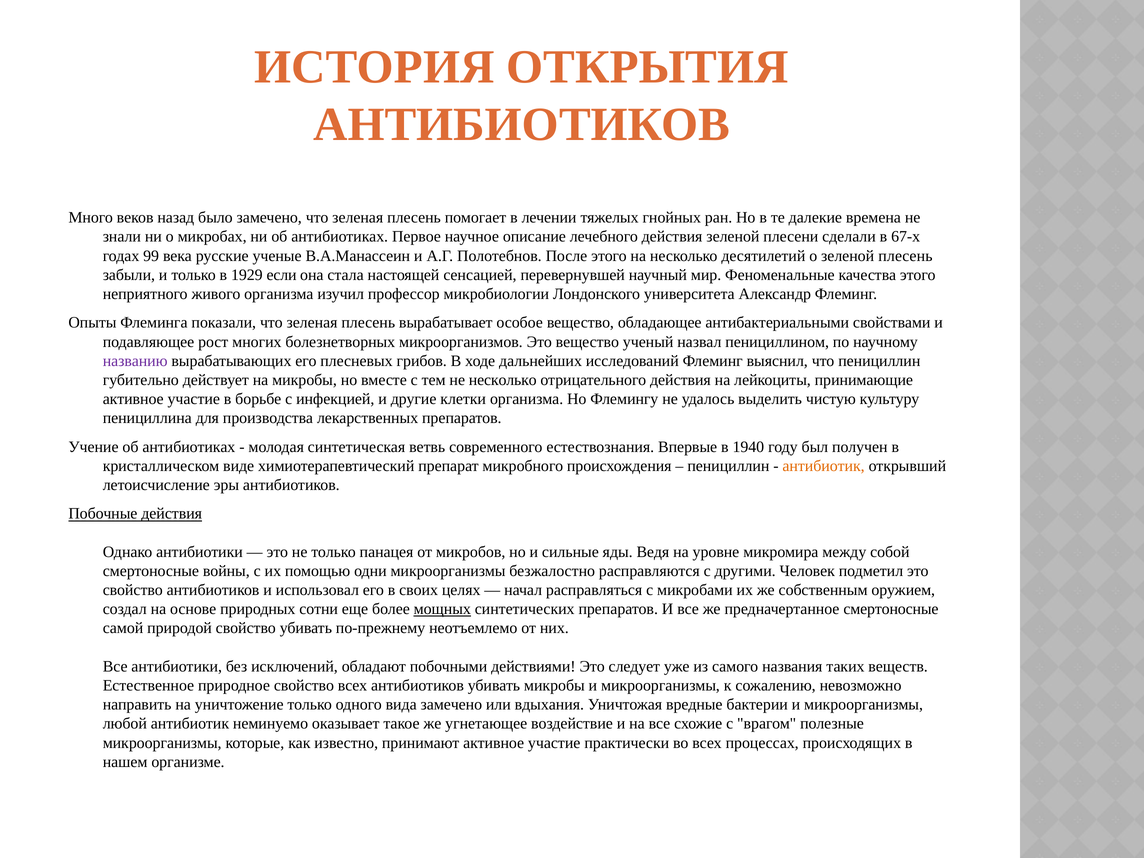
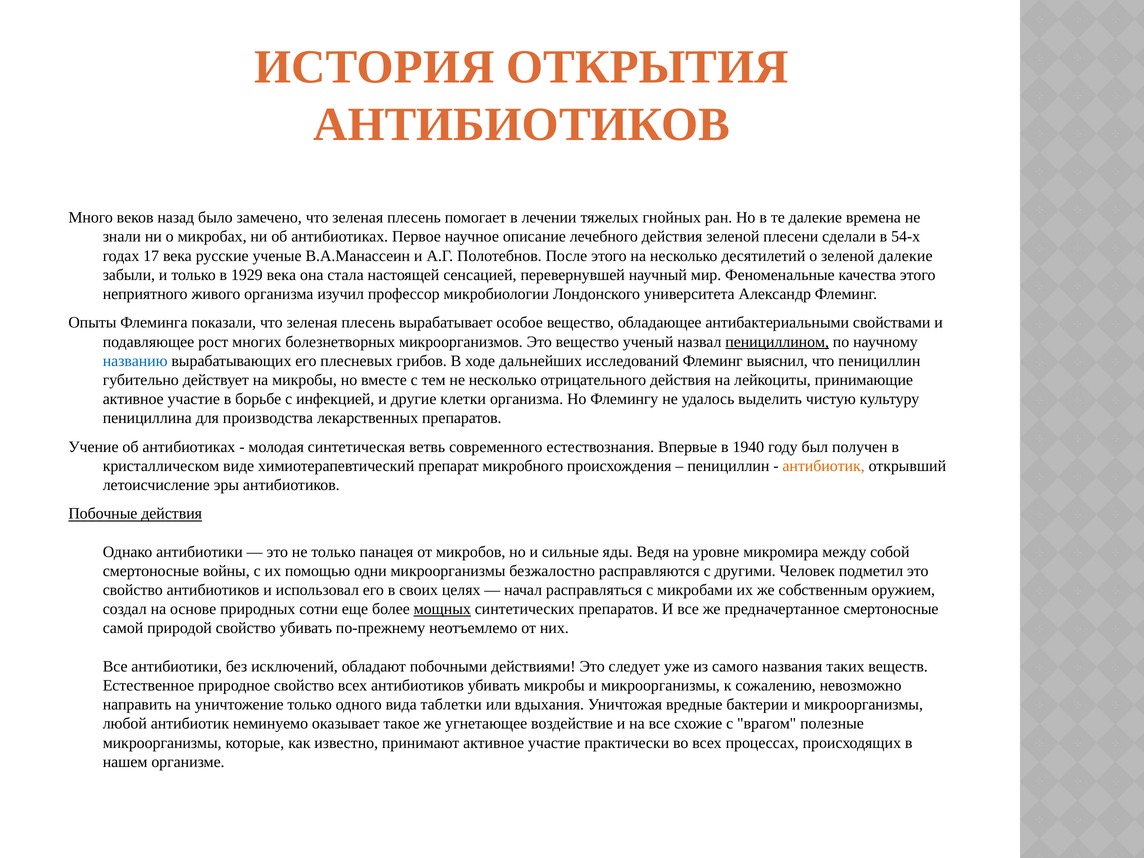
67-х: 67-х -> 54-х (906, 237)
99: 99 -> 17 (151, 256)
зеленой плесень: плесень -> далекие (905, 256)
1929 если: если -> века (281, 275)
пенициллином underline: none -> present (777, 342)
названию colour: purple -> blue (135, 361)
вида замечено: замечено -> таблетки (451, 705)
